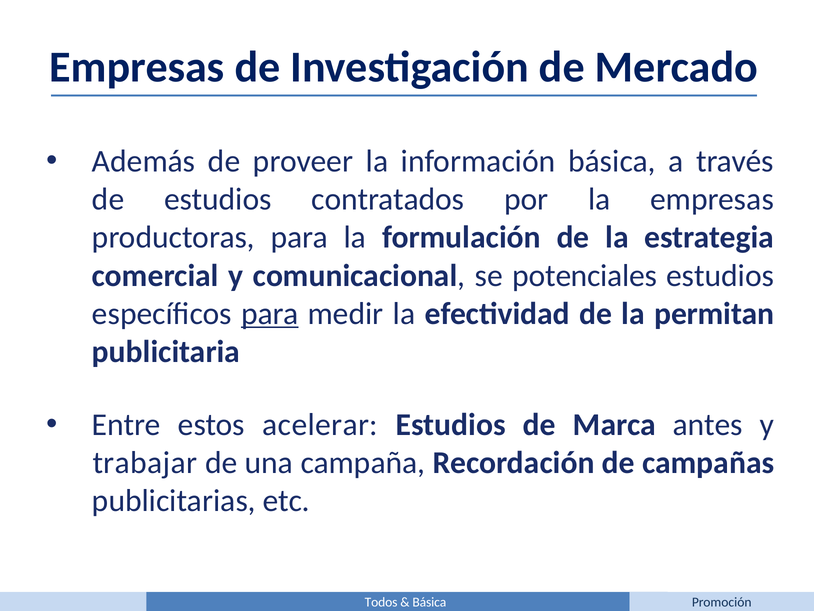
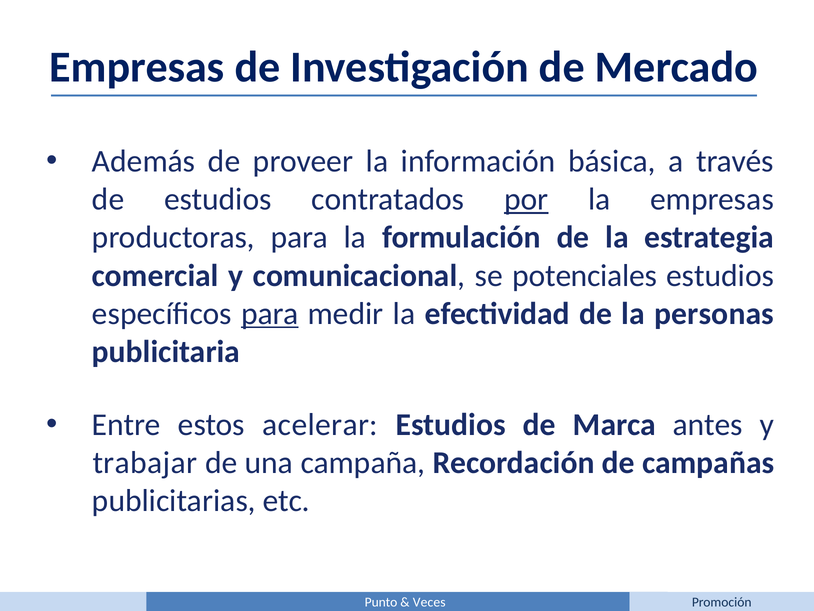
por underline: none -> present (526, 199)
permitan: permitan -> personas (714, 313)
Todos: Todos -> Punto (381, 602)
Básica: Básica -> Veces (429, 602)
